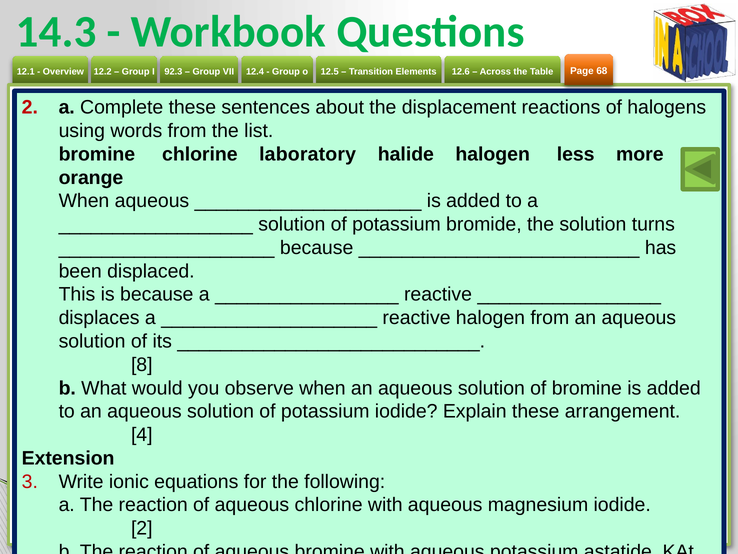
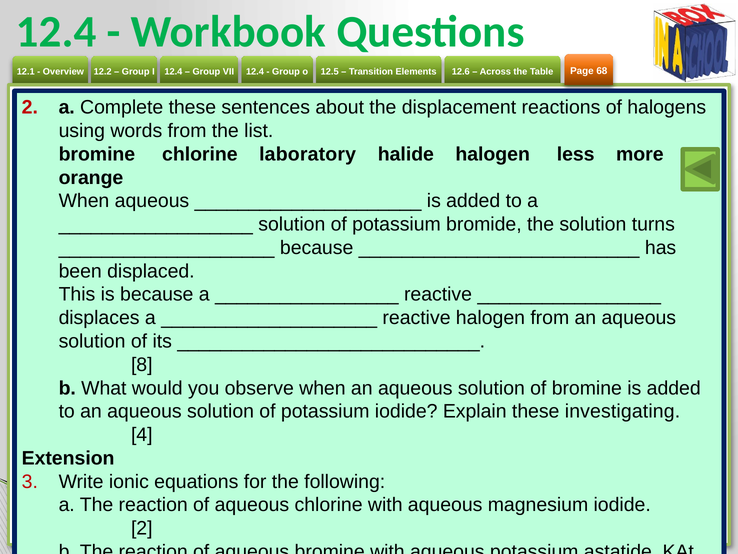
14.3: 14.3 -> 12.4 (56, 32)
92.3: 92.3 -> 12.4 (173, 72)
arrangement: arrangement -> investigating (622, 411)
